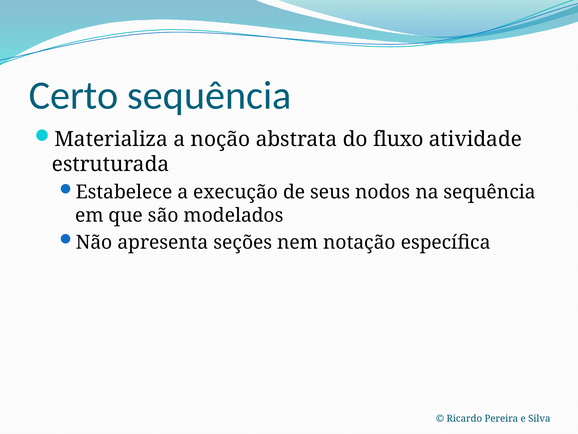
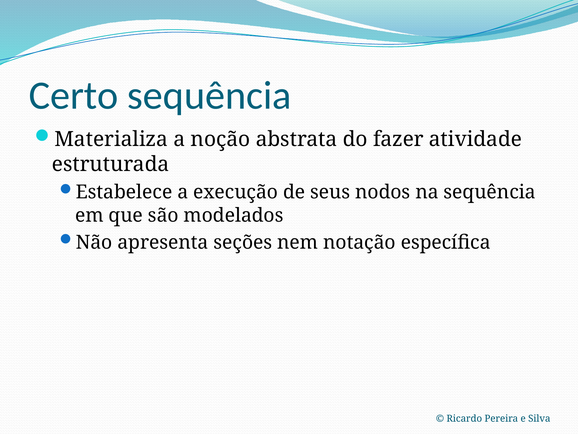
fluxo: fluxo -> fazer (398, 139)
